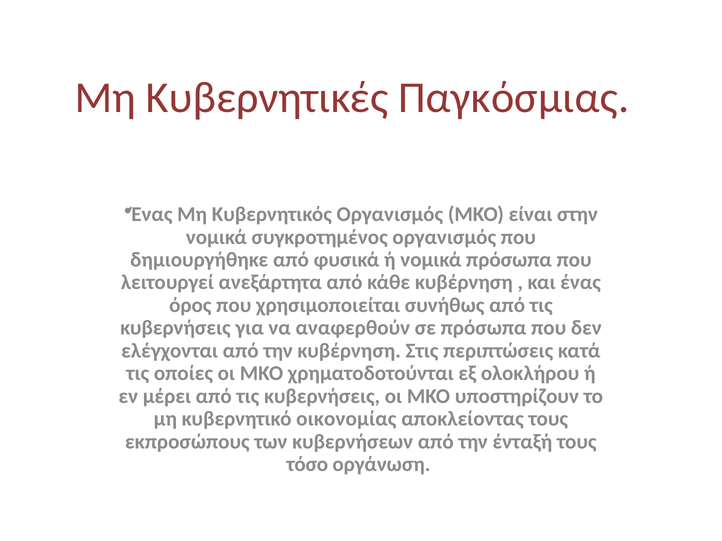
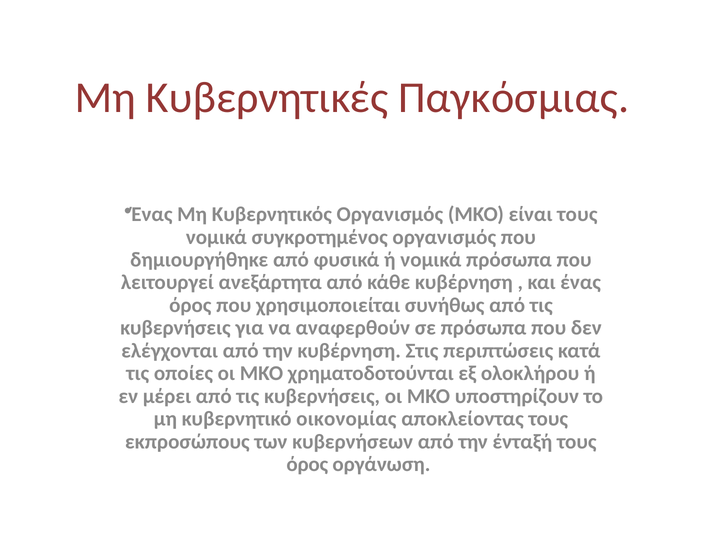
είναι στην: στην -> τους (577, 215)
τόσο: τόσο -> όρος (307, 465)
